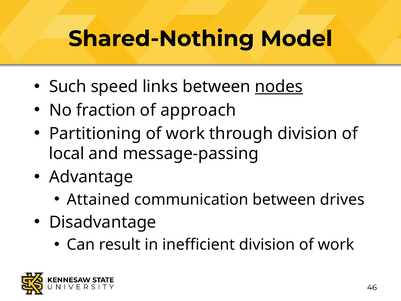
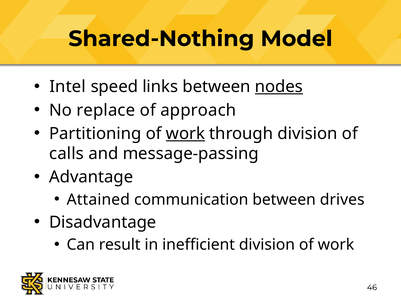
Such: Such -> Intel (68, 87)
fraction: fraction -> replace (106, 110)
work underline: none -> present (185, 134)
local: local -> calls (67, 154)
